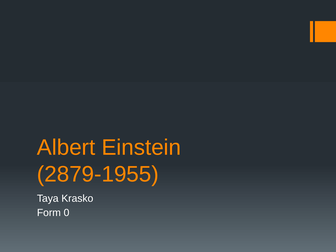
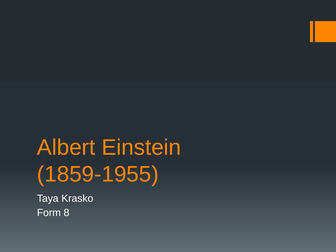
2879-1955: 2879-1955 -> 1859-1955 (98, 174)
0: 0 -> 8 (67, 213)
